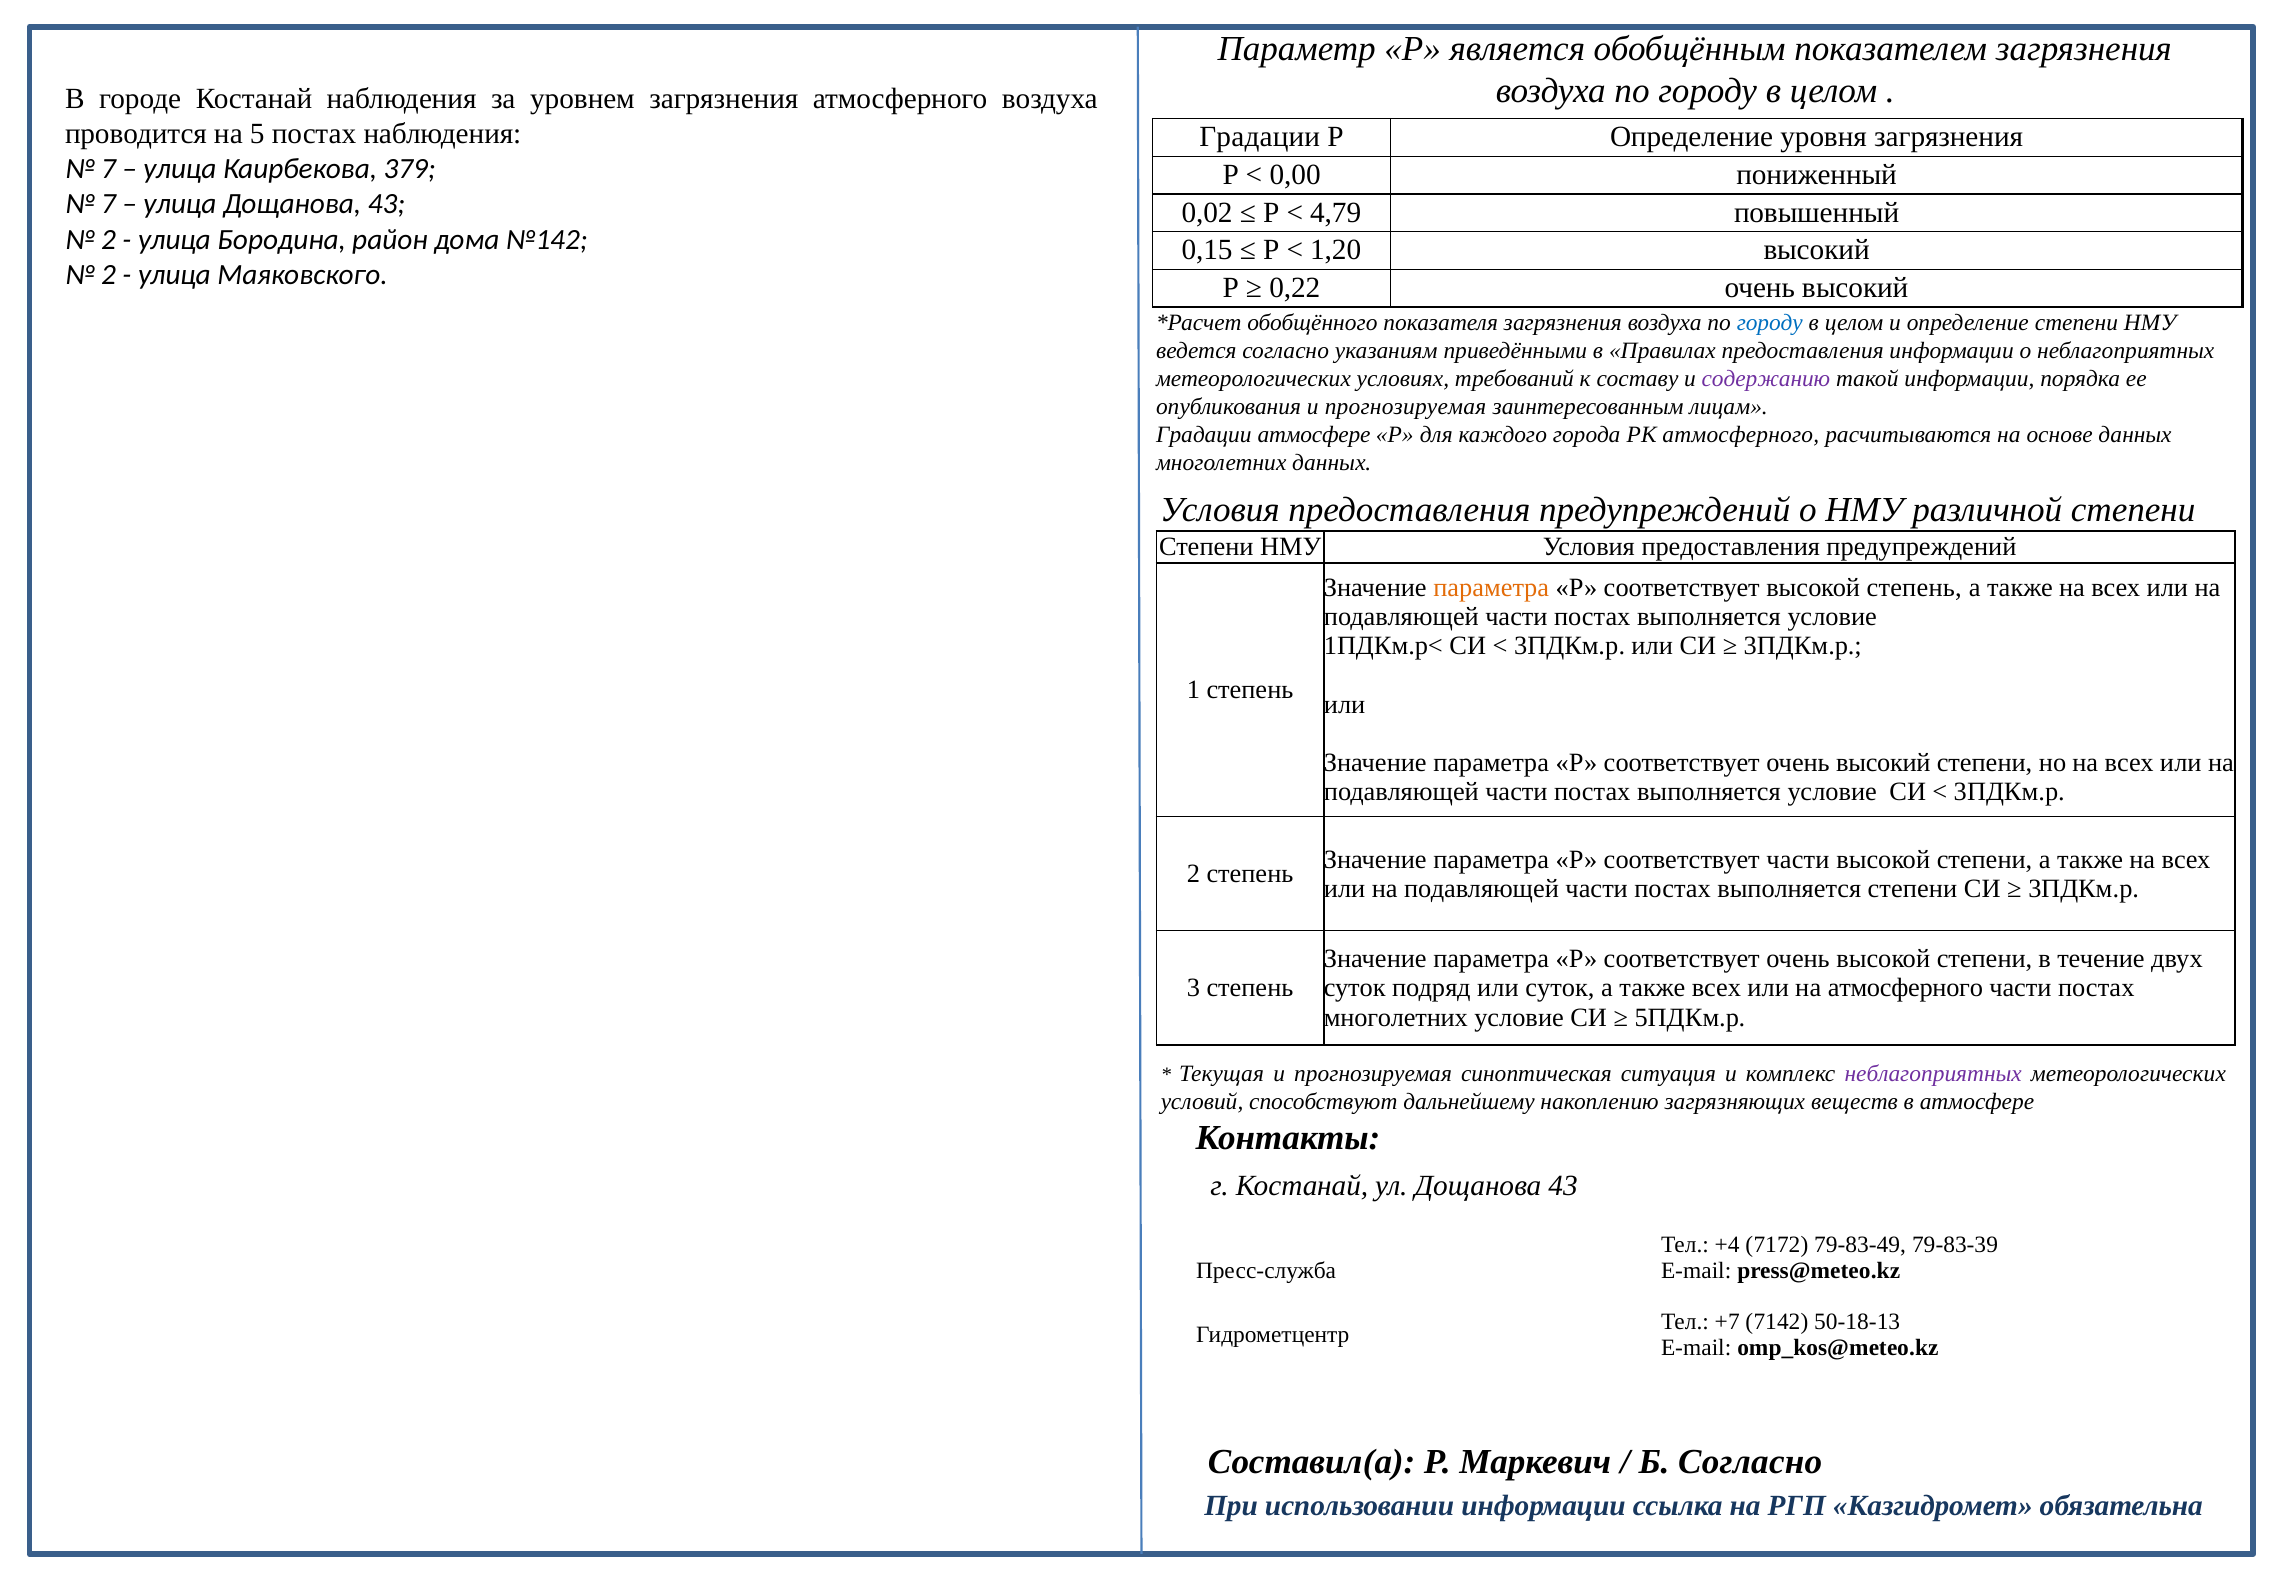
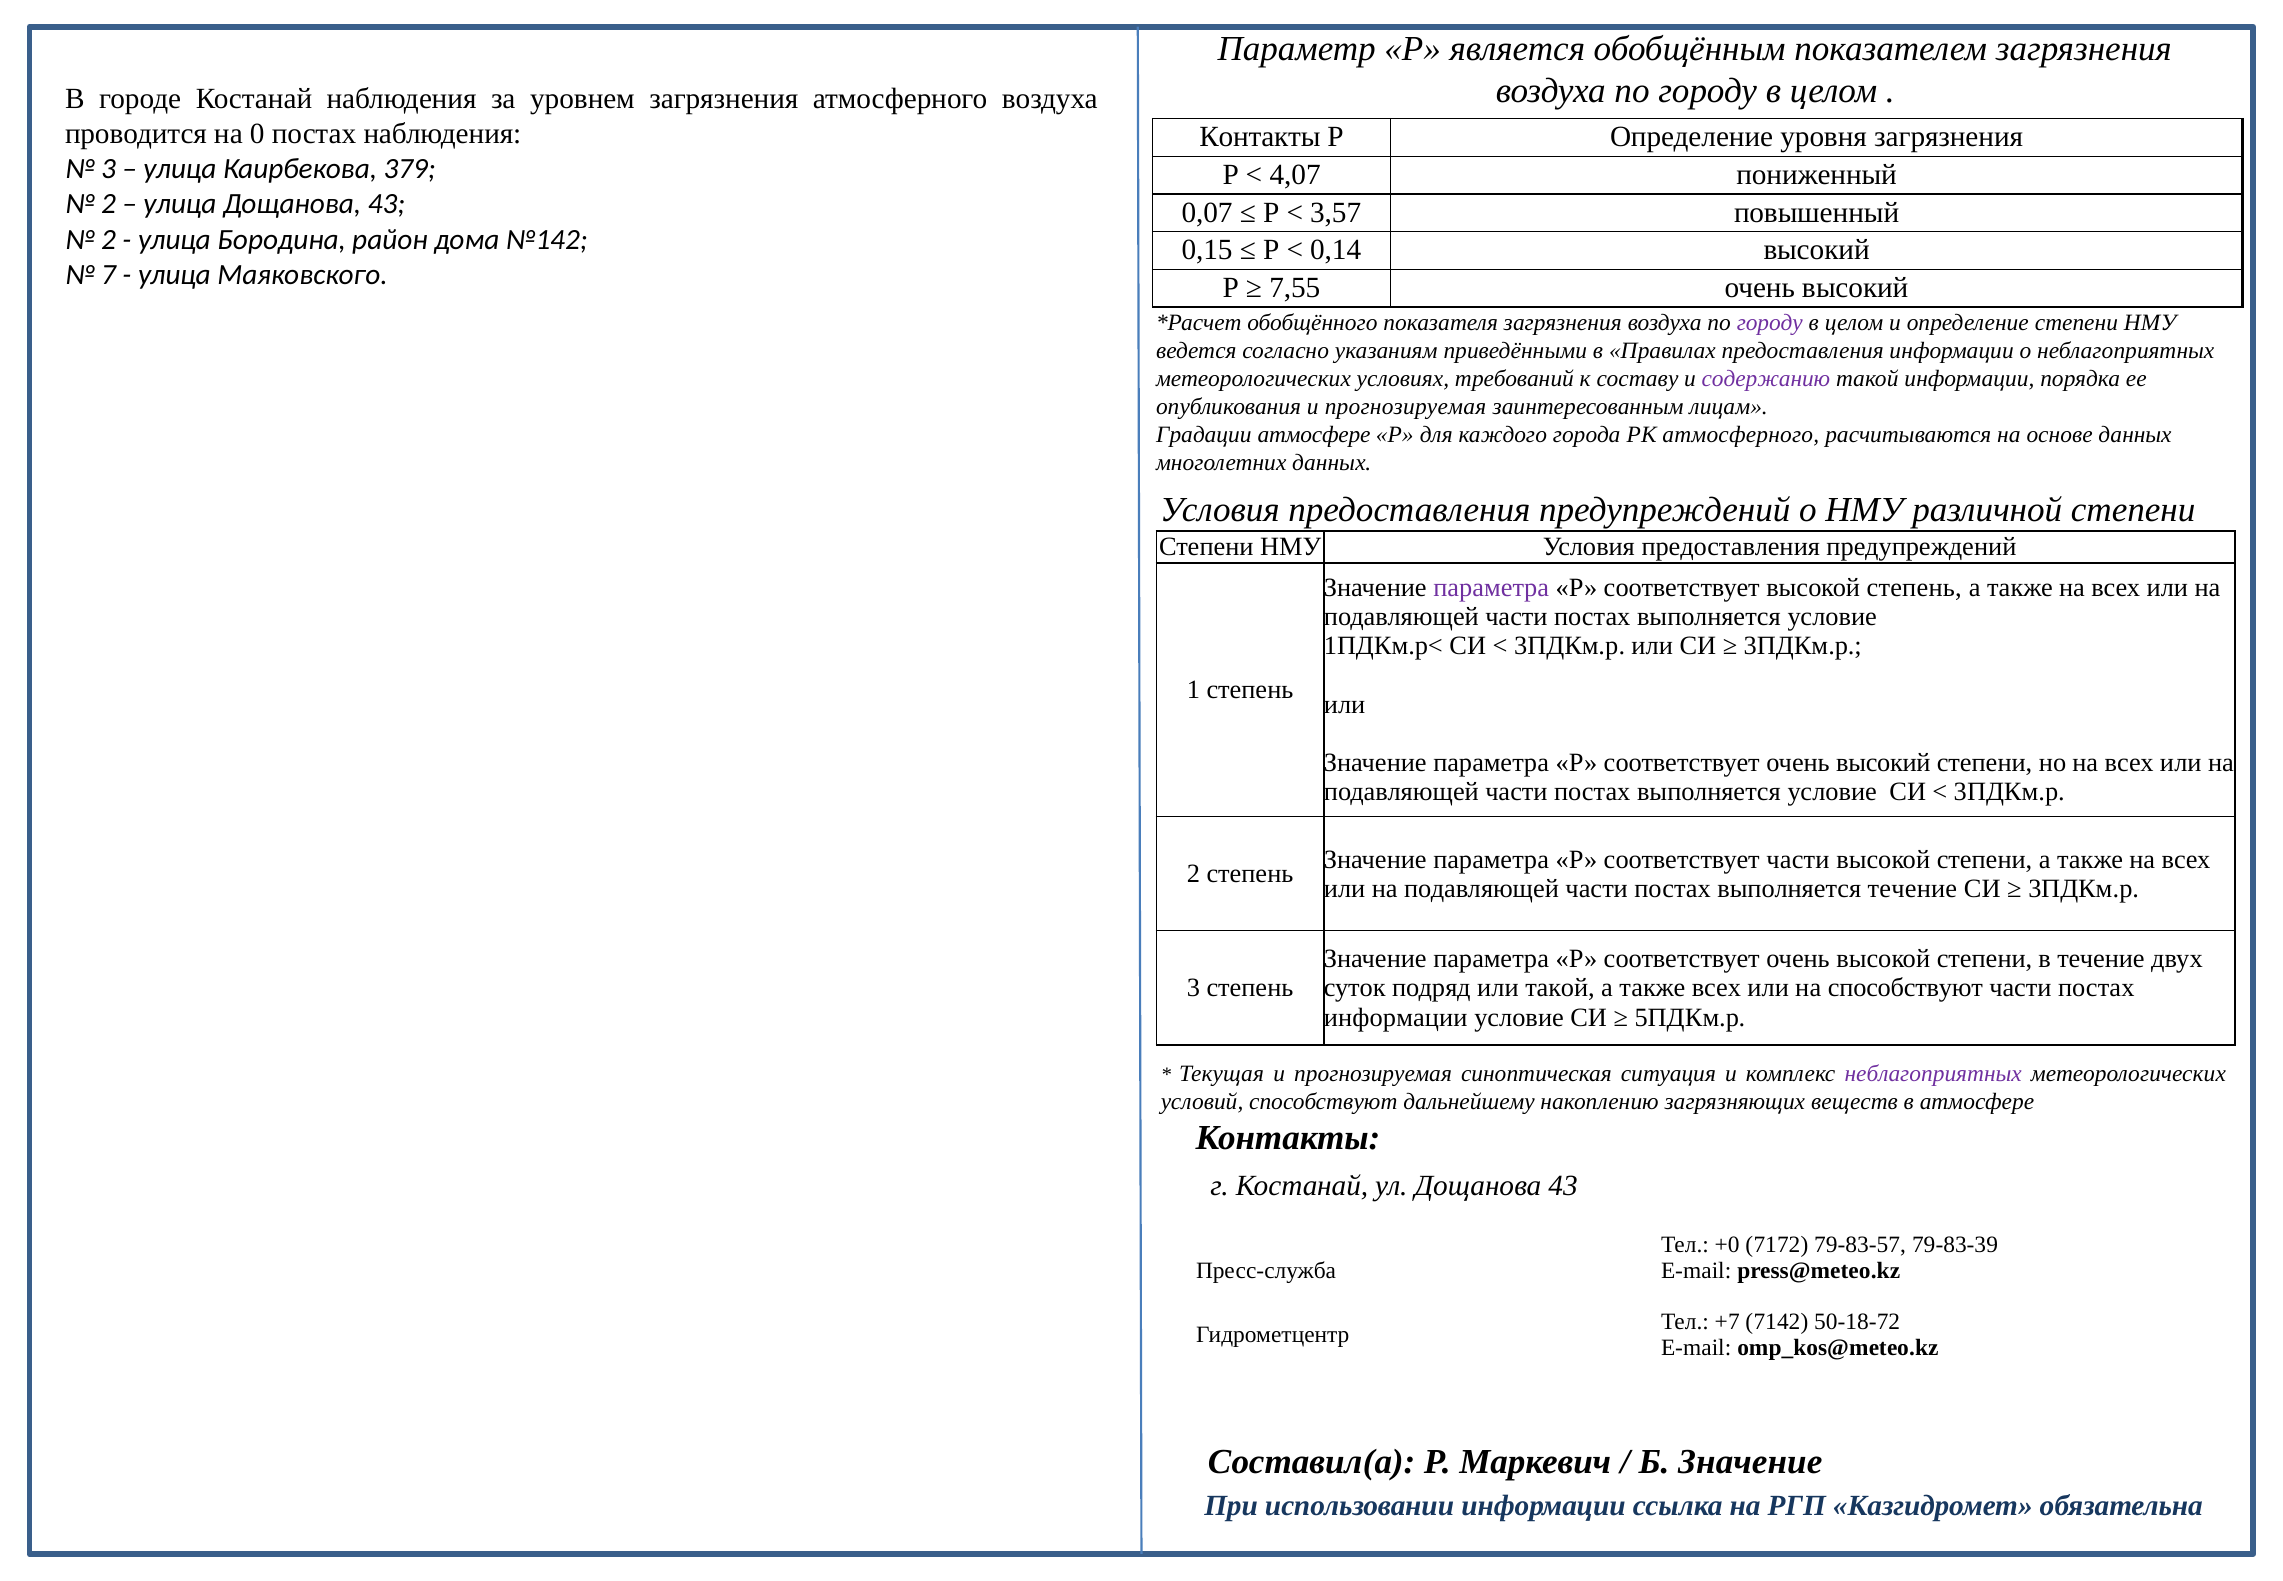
5: 5 -> 0 (257, 134)
Градации: Градации -> Контакты (1260, 137)
7: 7 -> 3 (109, 169)
0,00: 0,00 -> 4,07 (1295, 175)
7: 7 -> 2 (109, 204)
0,02: 0,02 -> 0,07 (1207, 212)
4,79: 4,79 -> 3,57 (1336, 212)
1,20: 1,20 -> 0,14 (1336, 250)
2: 2 -> 7 (109, 274)
0,22: 0,22 -> 7,55 (1295, 288)
городу colour: blue -> purple (1770, 323)
параметра colour: orange -> purple (1491, 588)
выполняется степени: степени -> течение (1912, 888)
или суток: суток -> такой (1560, 988)
на атмосферного: атмосферного -> способствуют (1905, 988)
многолетних: многолетних -> информации (1396, 1017)
+4: +4 -> +0 (1727, 1244)
79-83-49: 79-83-49 -> 79-83-57 (1860, 1244)
50-18-13: 50-18-13 -> 50-18-72 (1857, 1322)
Б Согласно: Согласно -> Значение (1750, 1461)
